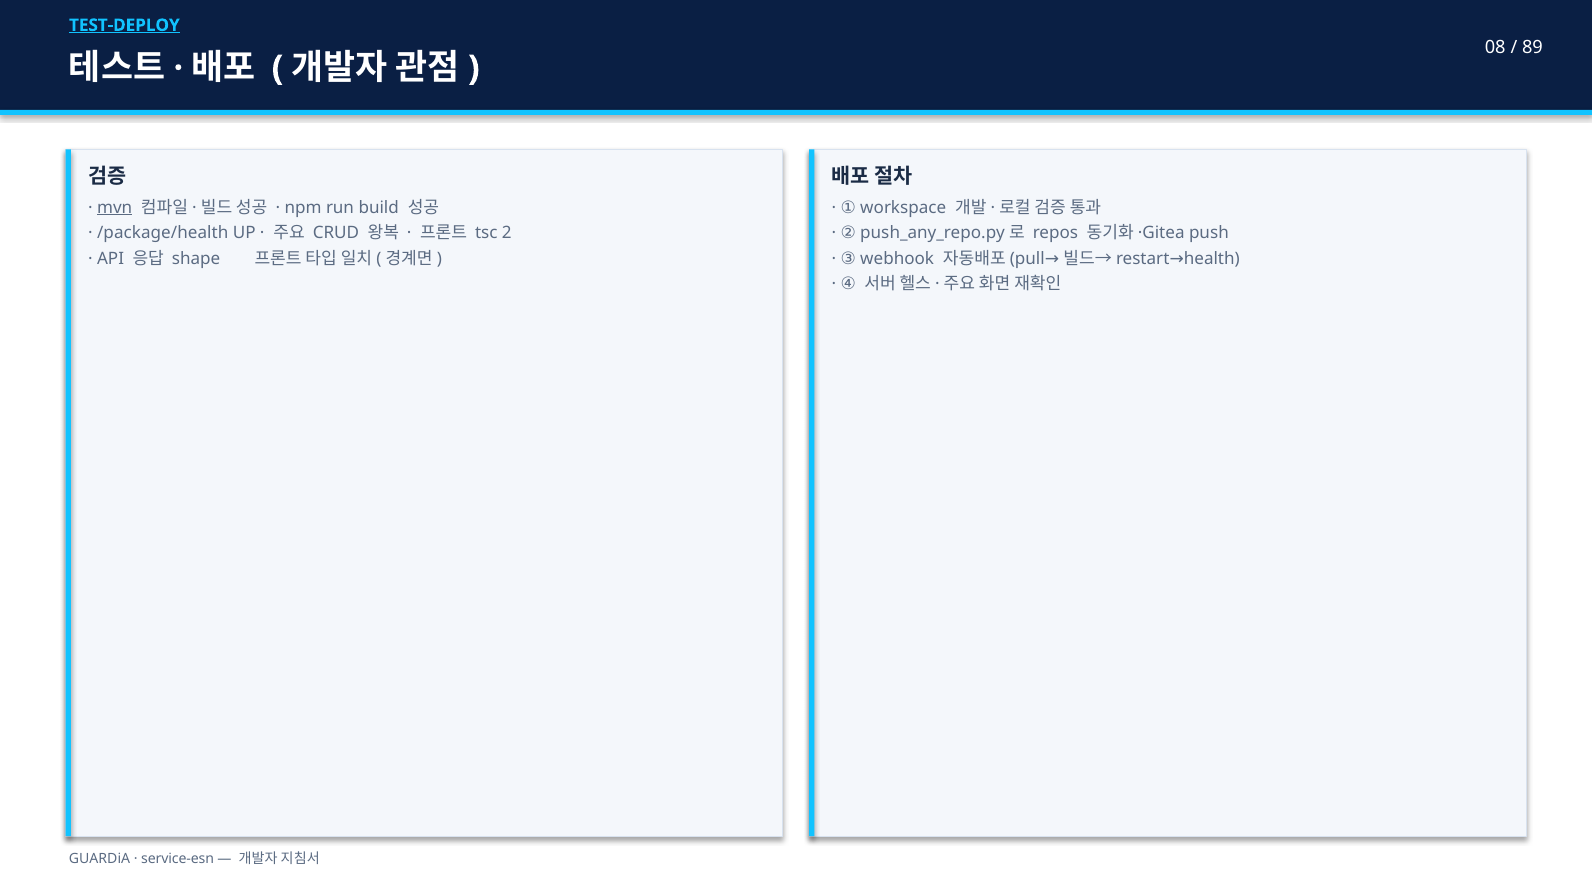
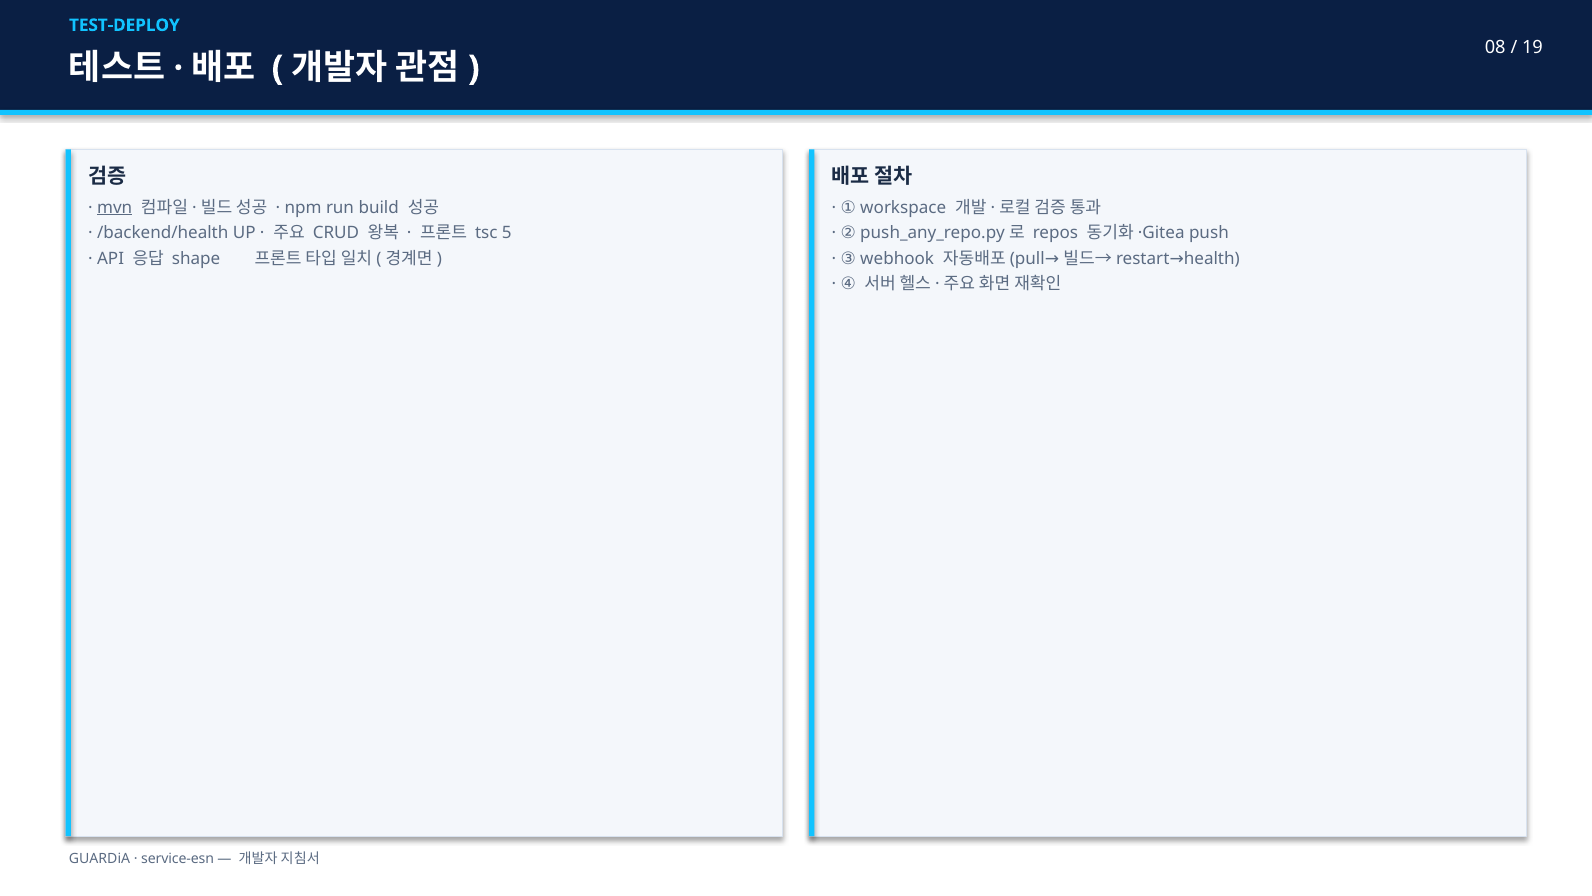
TEST-DEPLOY underline: present -> none (124, 25)
89: 89 -> 19 (1532, 47)
/package/health: /package/health -> /backend/health (163, 233)
2: 2 -> 5 (507, 233)
